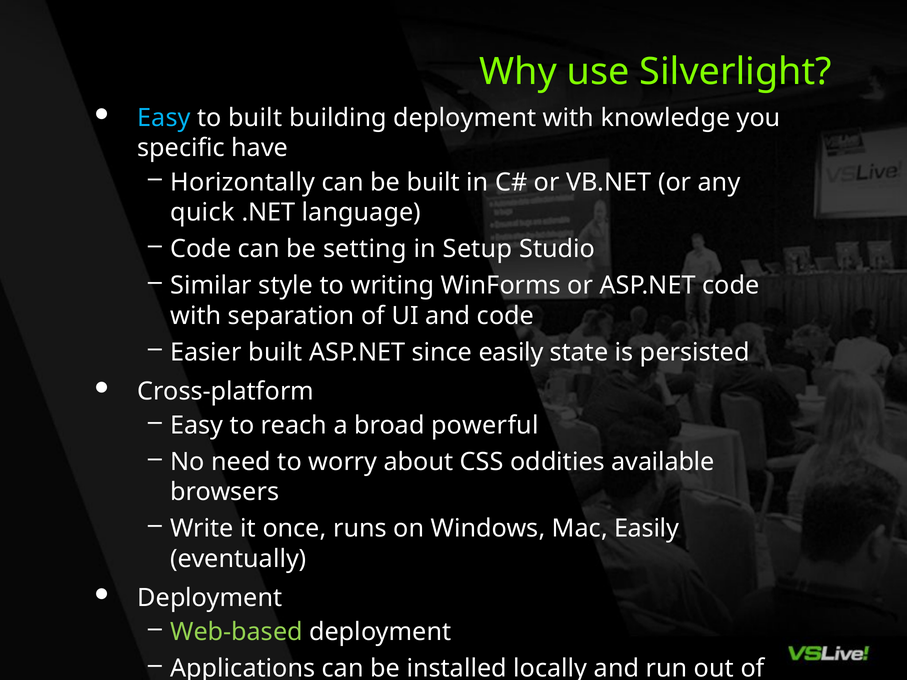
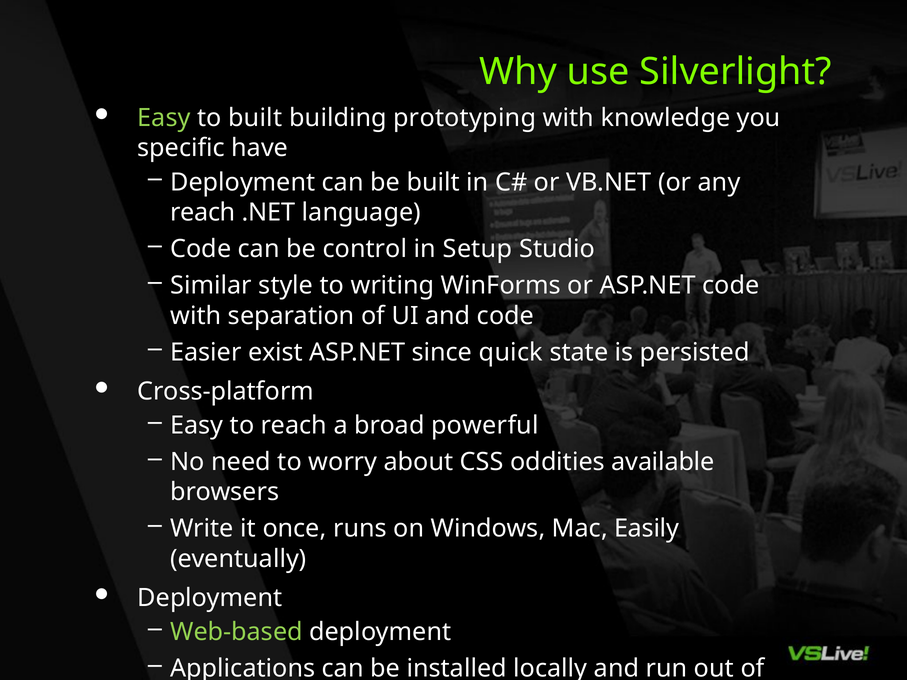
Easy colour: light blue -> light green (164, 118)
building deployment: deployment -> prototyping (465, 118)
Horizontally: Horizontally -> Deployment (243, 182)
quick: quick -> reach (203, 213)
setting: setting -> control (365, 249)
Easier built: built -> exist (276, 352)
since easily: easily -> quick (511, 352)
